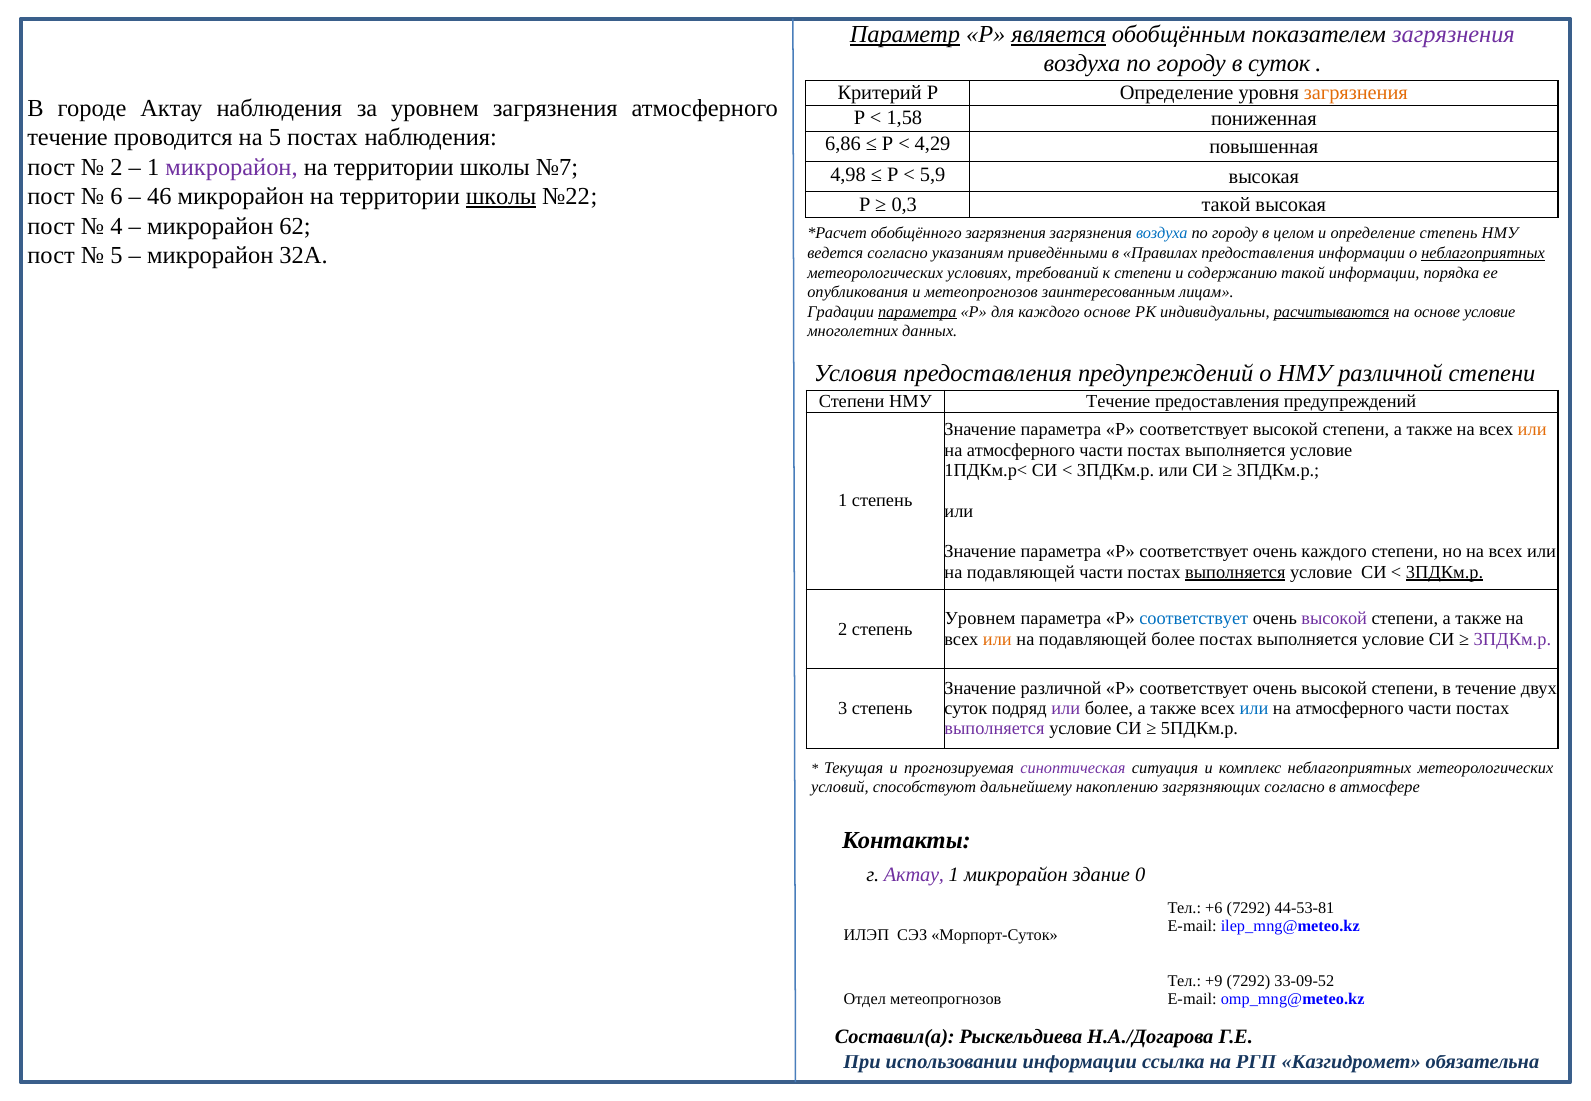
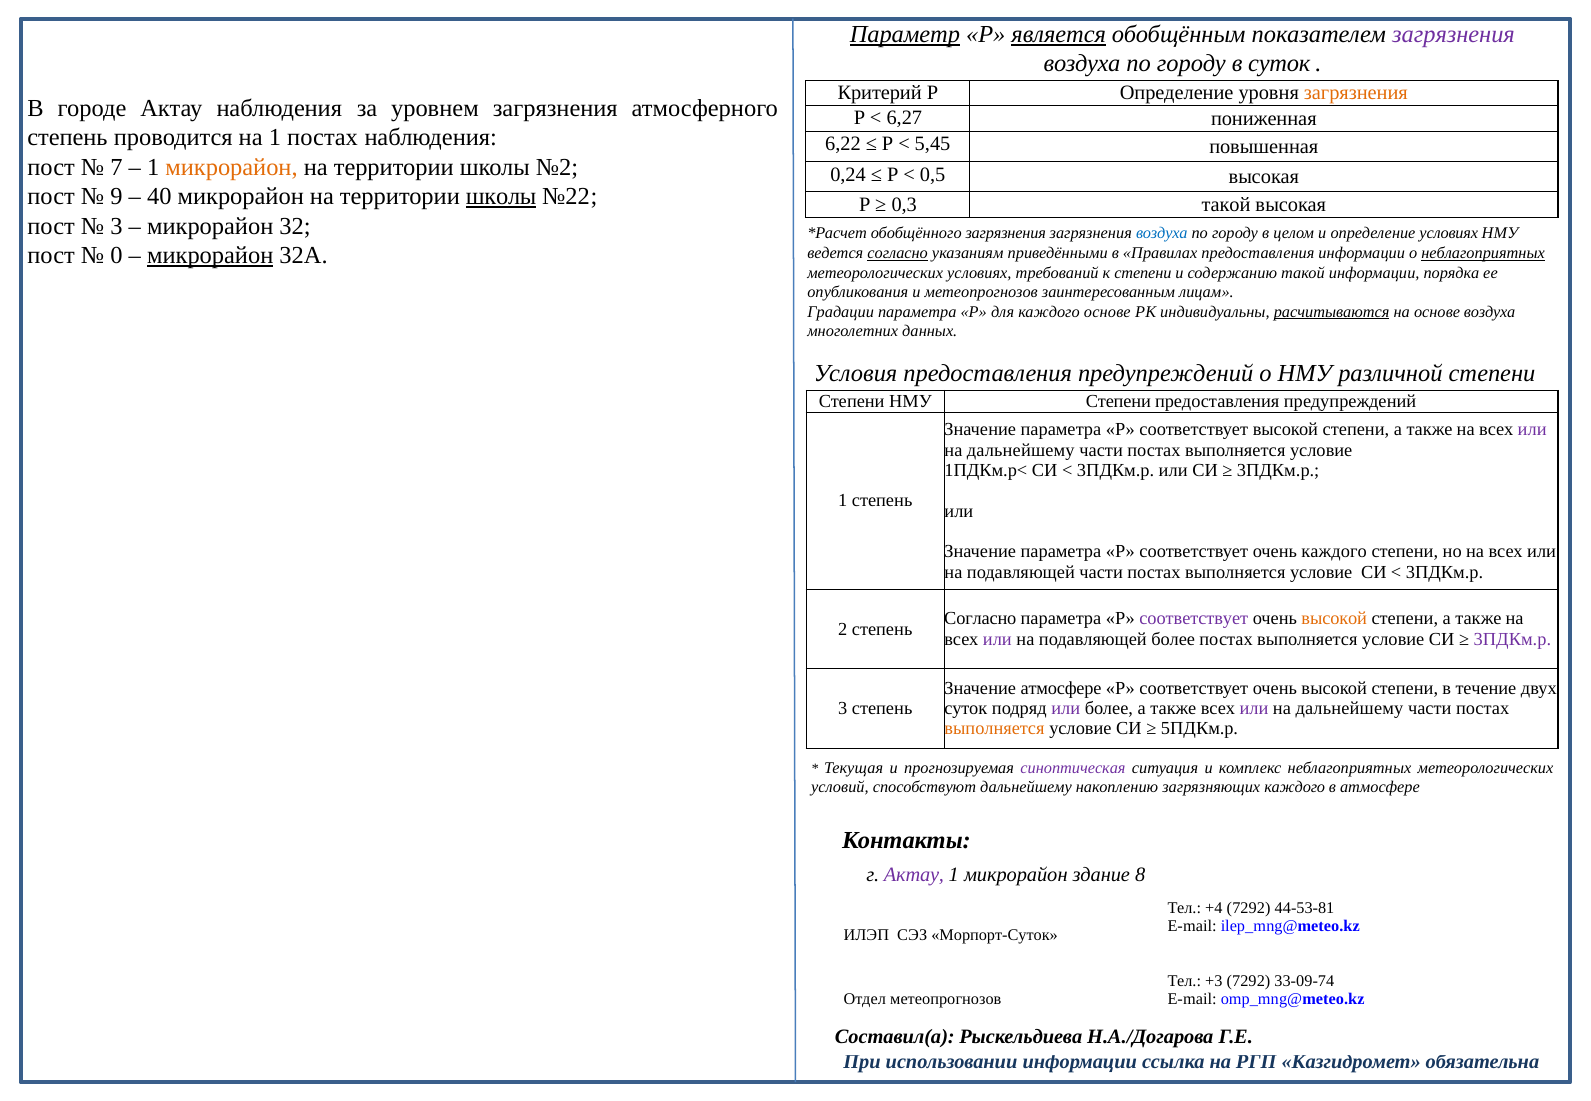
1,58: 1,58 -> 6,27 (904, 118)
течение: течение -> степень (68, 138)
на 5: 5 -> 1 (275, 138)
6,86: 6,86 -> 6,22 (843, 144)
4,29: 4,29 -> 5,45 (933, 144)
2: 2 -> 7 (116, 167)
микрорайон colour: purple -> orange (232, 167)
№7: №7 -> №2 (557, 167)
4,98: 4,98 -> 0,24 (848, 174)
5,9: 5,9 -> 0,5 (933, 174)
6: 6 -> 9 (116, 197)
46: 46 -> 40 (159, 197)
4: 4 -> 3 (116, 226)
62: 62 -> 32 (295, 226)
определение степень: степень -> условиях (1449, 234)
5: 5 -> 0 (116, 255)
микрорайон underline: none -> present (210, 255)
согласно underline: none -> present (898, 253)
параметра underline: present -> none (917, 312)
основе условие: условие -> воздуха (1490, 312)
НМУ Течение: Течение -> Степени (1118, 402)
или colour: orange -> purple (1532, 430)
атмосферного: атмосферного -> дальнейшему (1021, 450)
выполняется underline: present -> none (1235, 572)
3ПДКм.р underline: present -> none (1445, 572)
Уровнем: Уровнем -> Согласно (980, 619)
соответствует colour: blue -> purple (1194, 619)
высокой colour: purple -> orange (1334, 619)
или colour: orange -> purple (997, 639)
Значение различной: различной -> атмосфере (1061, 689)
или colour: blue -> purple (1254, 709)
атмосферного: атмосферного -> дальнейшему (1349, 709)
выполняется colour: purple -> orange (995, 729)
загрязняющих согласно: согласно -> каждого (1295, 788)
0: 0 -> 8 (1140, 875)
+6: +6 -> +4 (1214, 908)
+9: +9 -> +3 (1214, 982)
33-09-52: 33-09-52 -> 33-09-74 (1304, 982)
